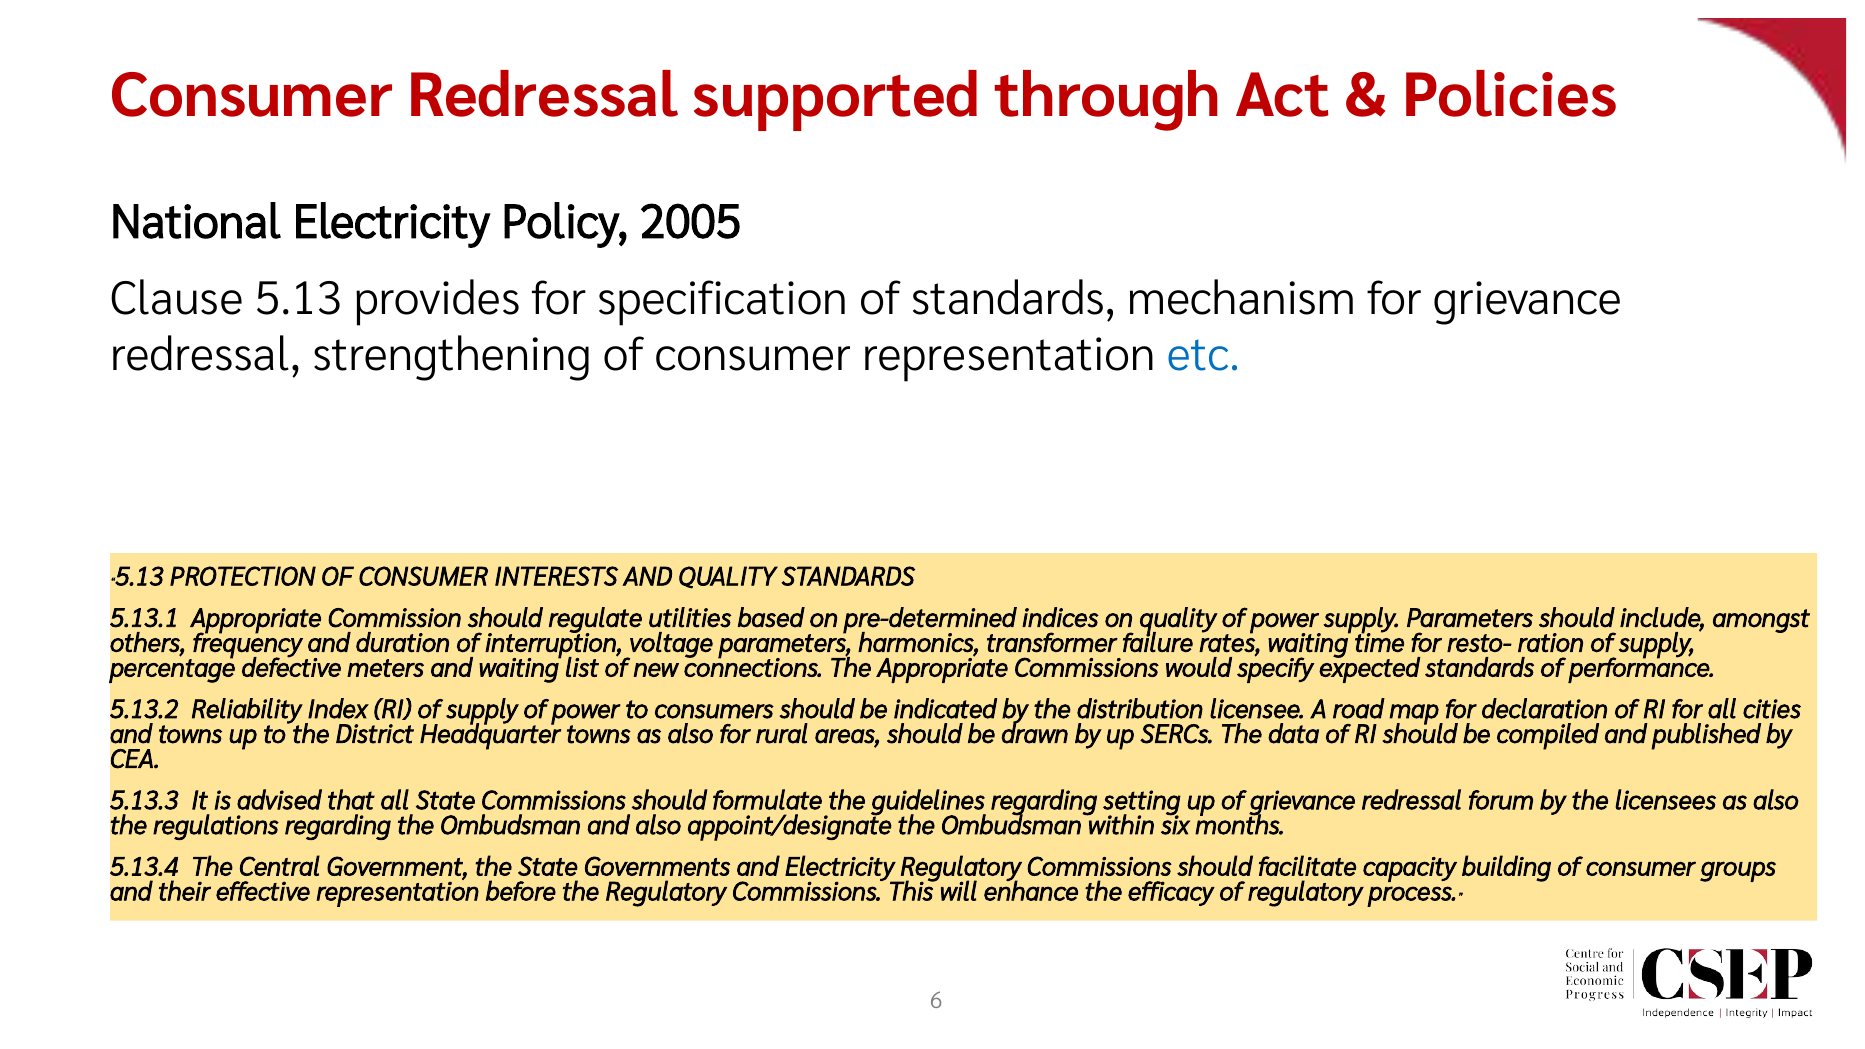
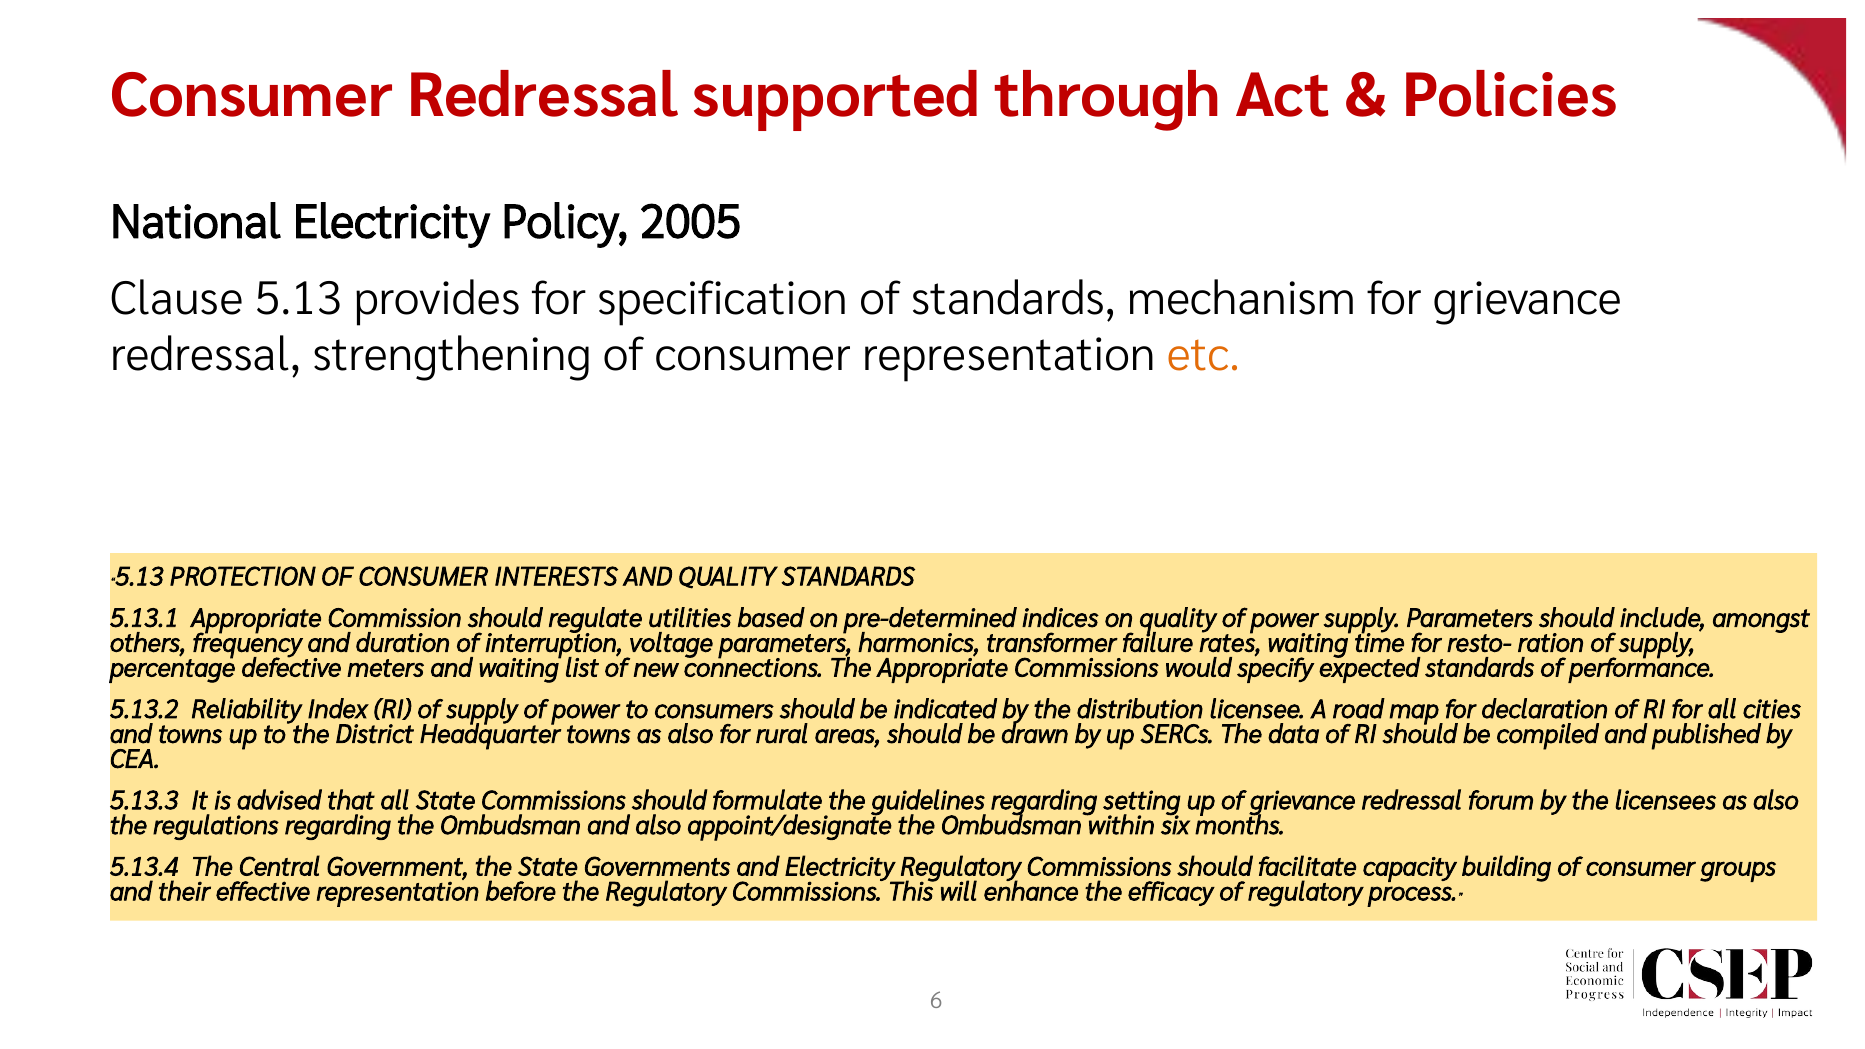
etc colour: blue -> orange (1204, 355)
